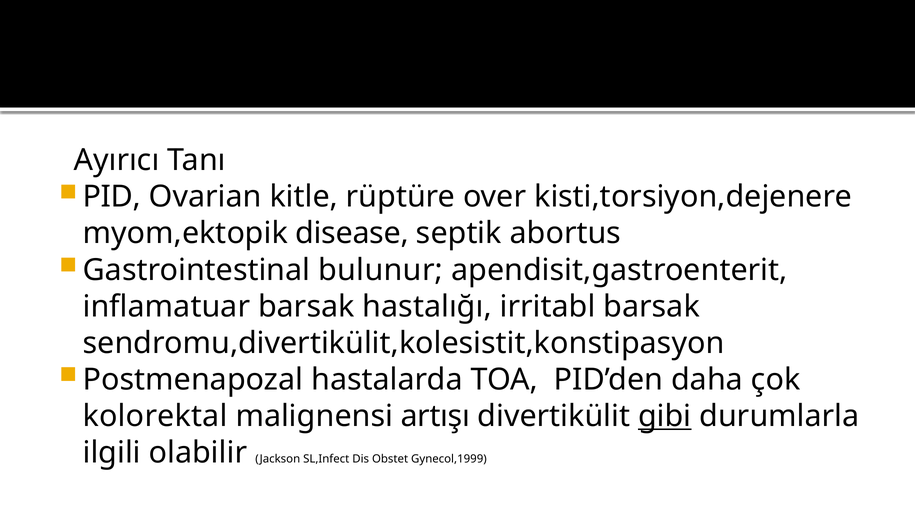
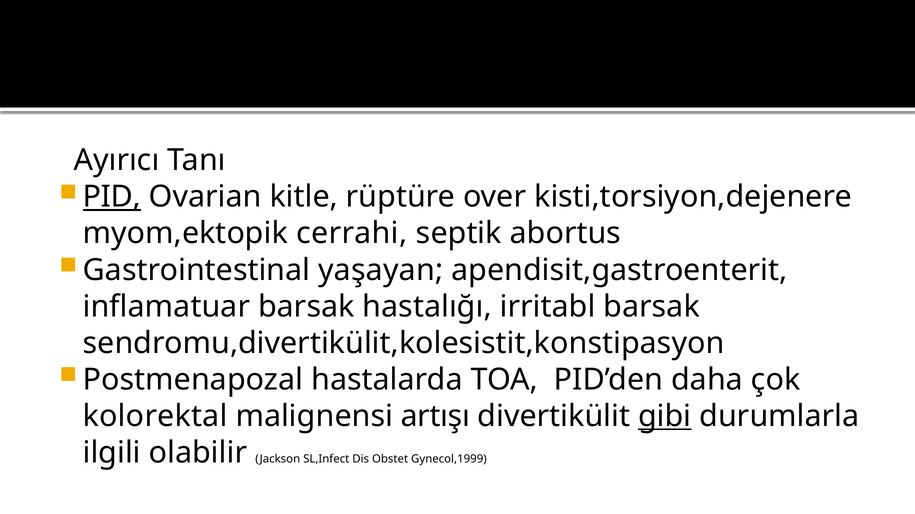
PID underline: none -> present (112, 197)
disease: disease -> cerrahi (352, 234)
bulunur: bulunur -> yaşayan (381, 270)
